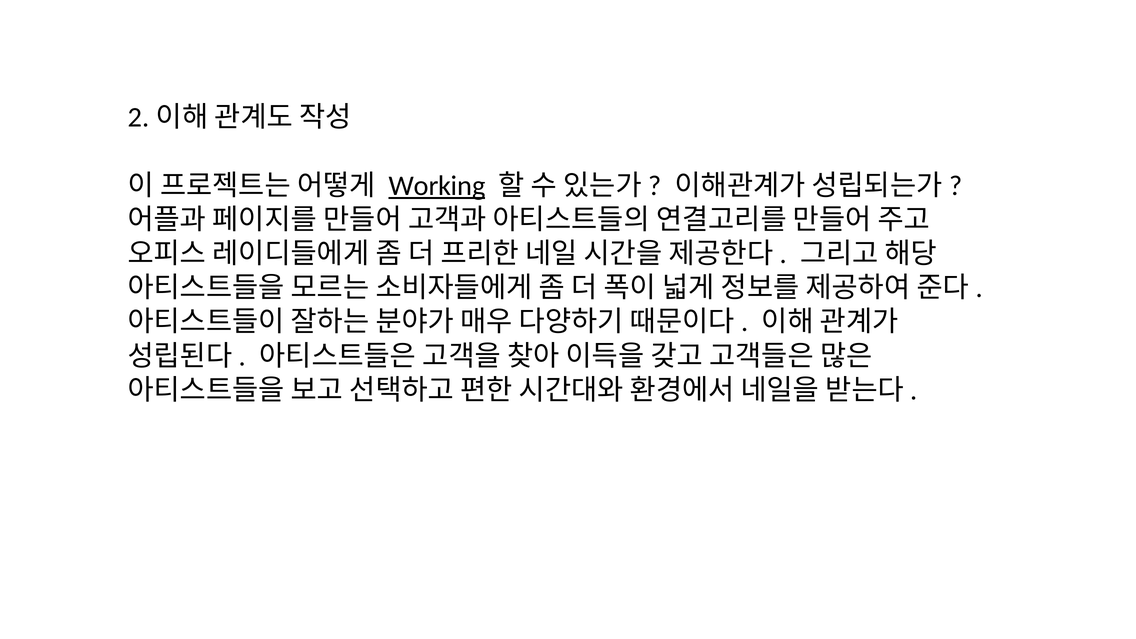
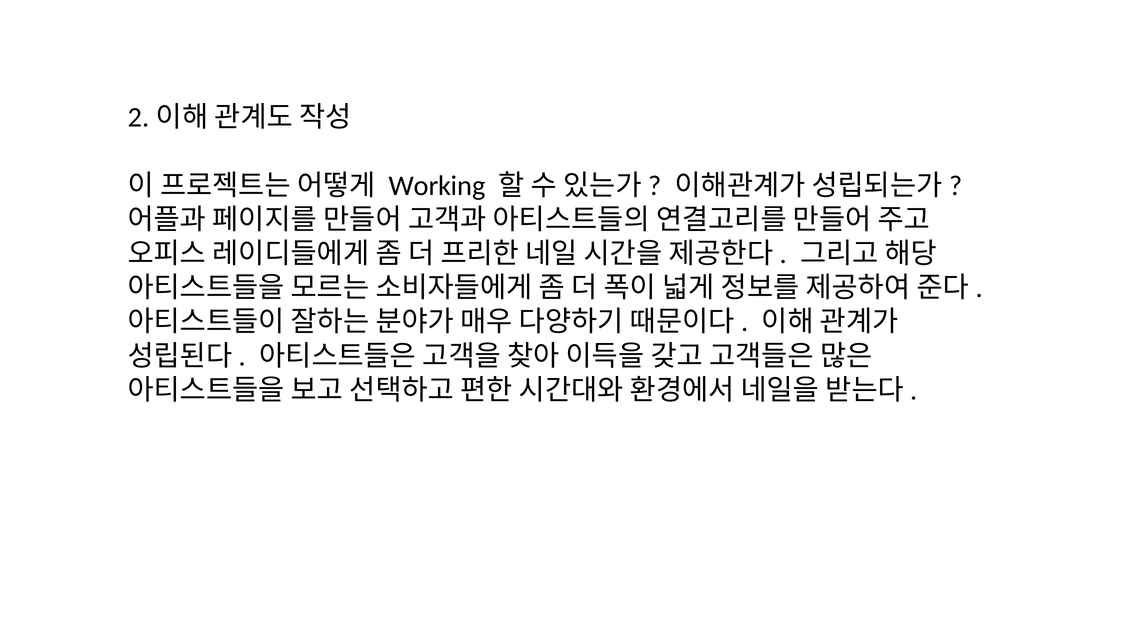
Working underline: present -> none (437, 186)
